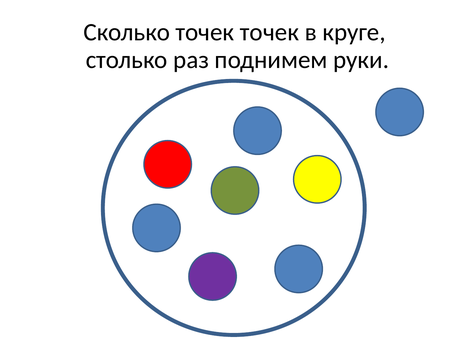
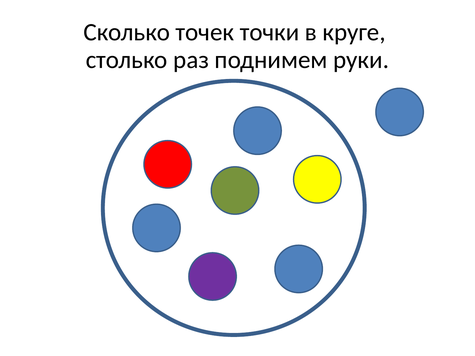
точек точек: точек -> точки (270, 32)
